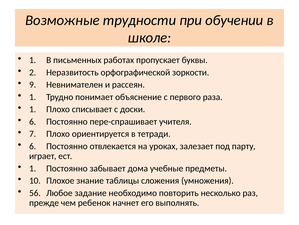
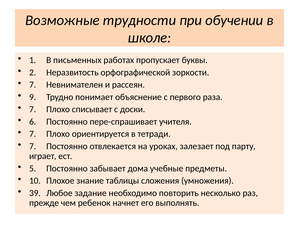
9: 9 -> 7 (33, 84)
1: 1 -> 9 (33, 97)
1: 1 -> 7 (33, 109)
6: 6 -> 7 (33, 146)
1: 1 -> 5 (33, 168)
56: 56 -> 39 (35, 192)
